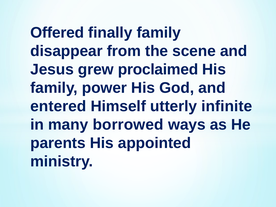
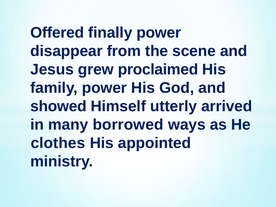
finally family: family -> power (159, 33)
entered: entered -> showed (58, 106)
infinite: infinite -> arrived (227, 106)
parents: parents -> clothes (58, 143)
